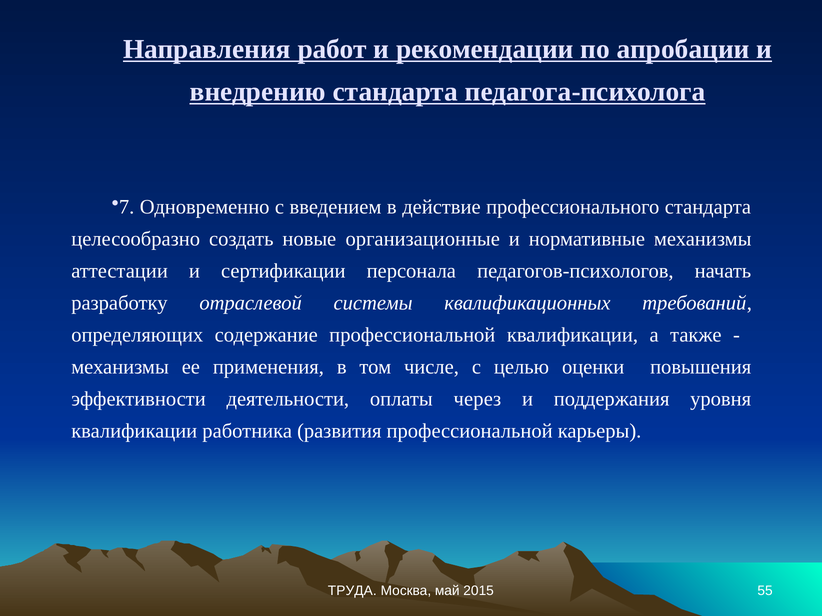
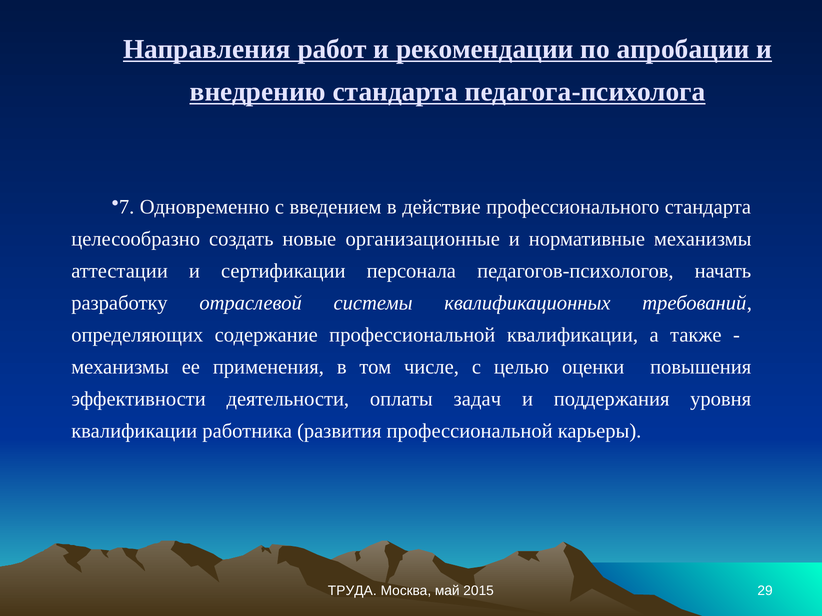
через: через -> задач (477, 399)
55: 55 -> 29 (765, 591)
